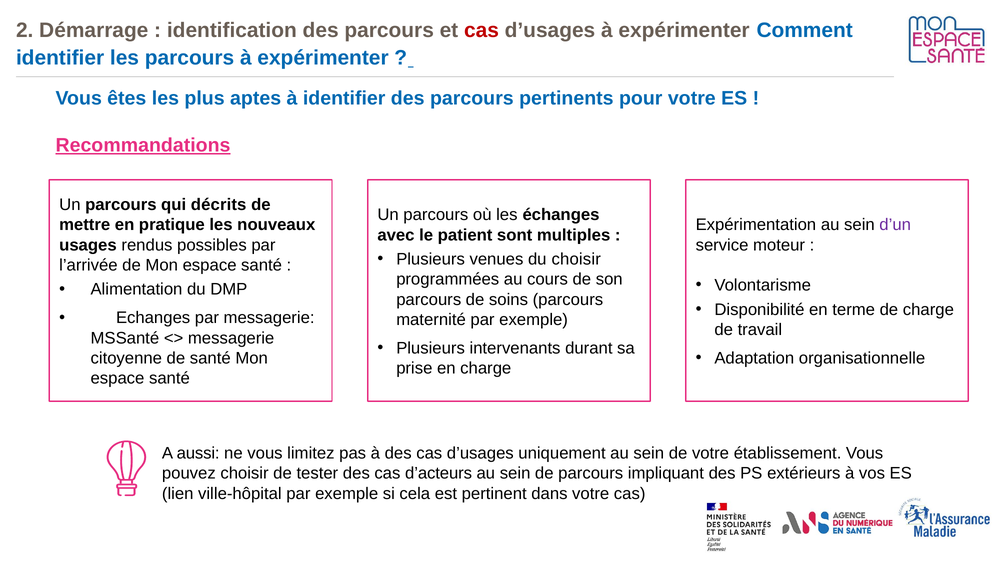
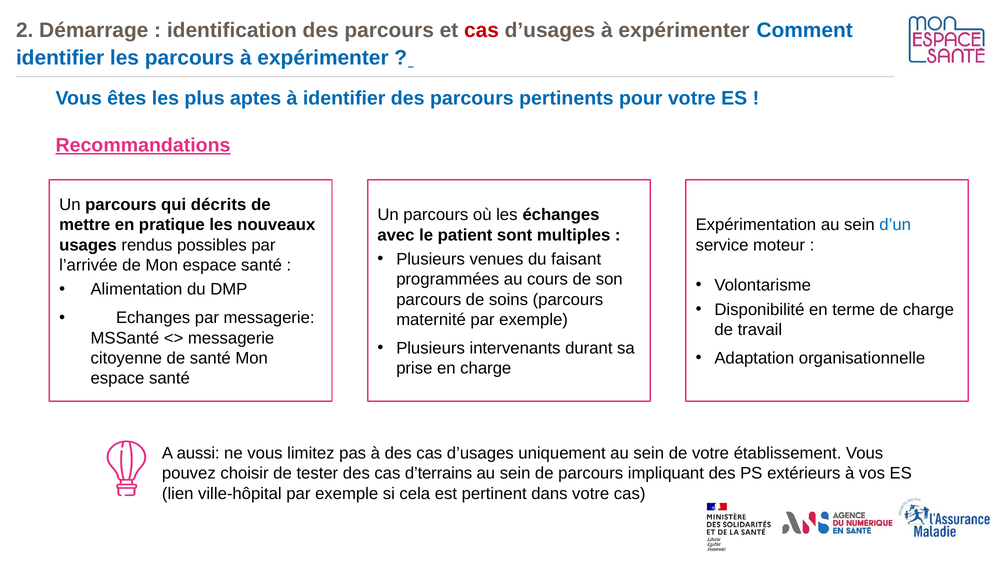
d’un colour: purple -> blue (895, 225)
du choisir: choisir -> faisant (576, 259)
d’acteurs: d’acteurs -> d’terrains (439, 473)
